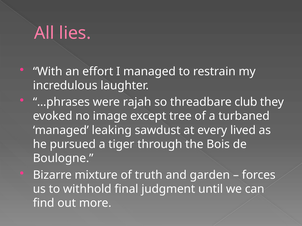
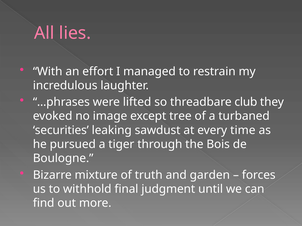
rajah: rajah -> lifted (137, 102)
managed: managed -> securities (61, 130)
lived: lived -> time (243, 130)
